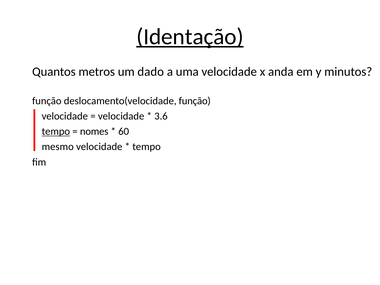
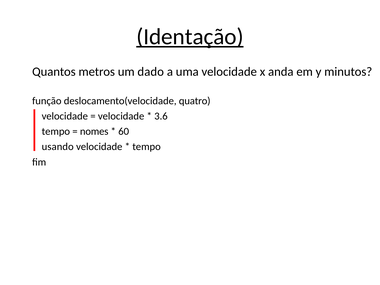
deslocamento(velocidade função: função -> quatro (195, 101)
tempo underline: present -> none (56, 131)
mesmo: mesmo -> usando (58, 147)
